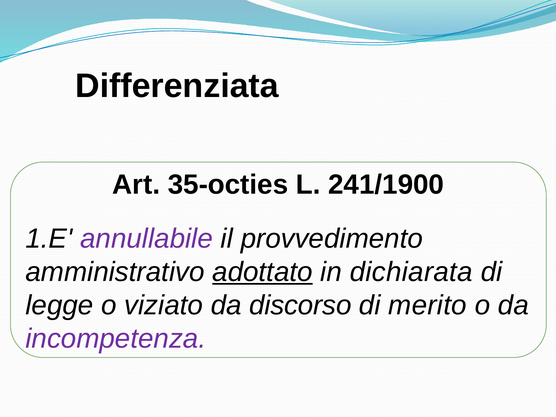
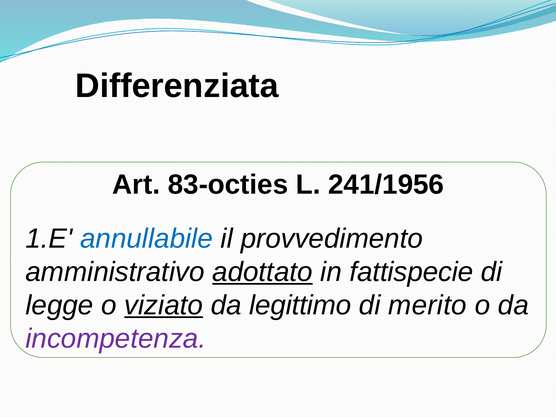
35-octies: 35-octies -> 83-octies (228, 185)
241/1900: 241/1900 -> 241/1956 (386, 185)
annullabile colour: purple -> blue (147, 239)
dichiarata: dichiarata -> fattispecie (411, 272)
viziato underline: none -> present (164, 305)
discorso: discorso -> legittimo (300, 305)
